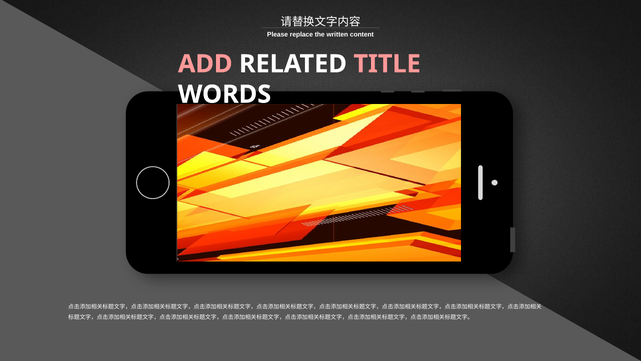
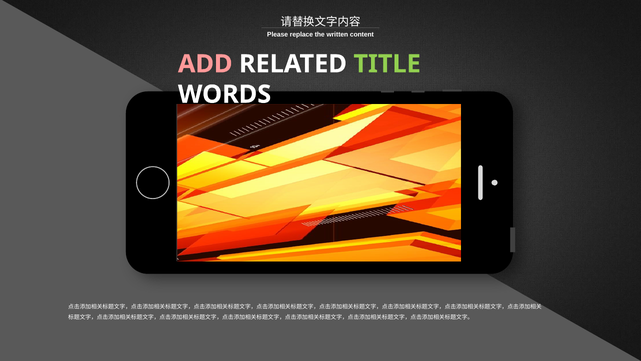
TITLE colour: pink -> light green (387, 64)
